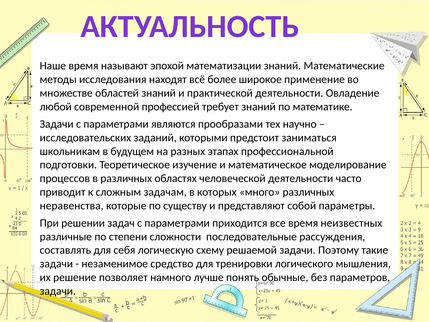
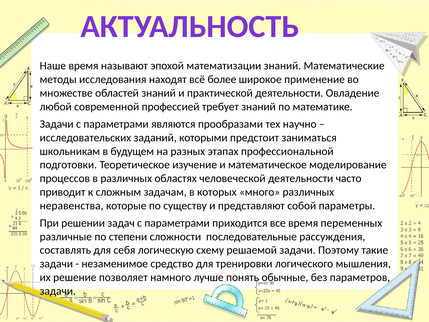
неизвестных: неизвестных -> переменных (351, 223)
